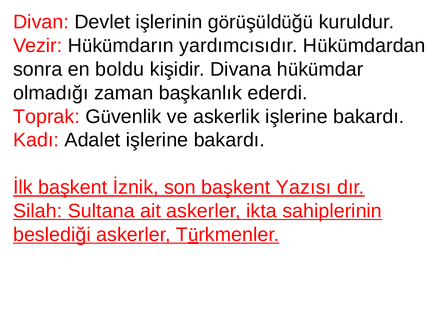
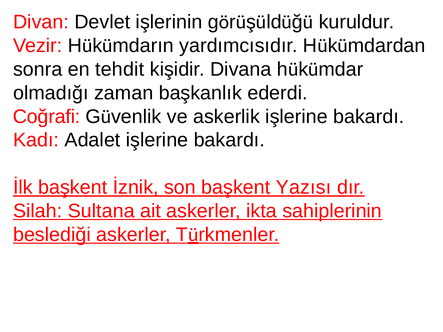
boldu: boldu -> tehdit (120, 69)
Toprak: Toprak -> Coğrafi (47, 117)
